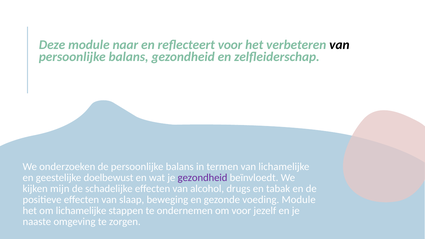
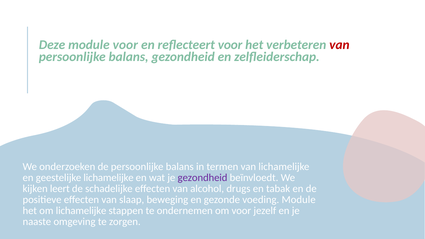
module naar: naar -> voor (125, 45)
van colour: black -> red (339, 45)
geestelijke doelbewust: doelbewust -> lichamelijke (109, 178)
mijn: mijn -> leert (60, 189)
